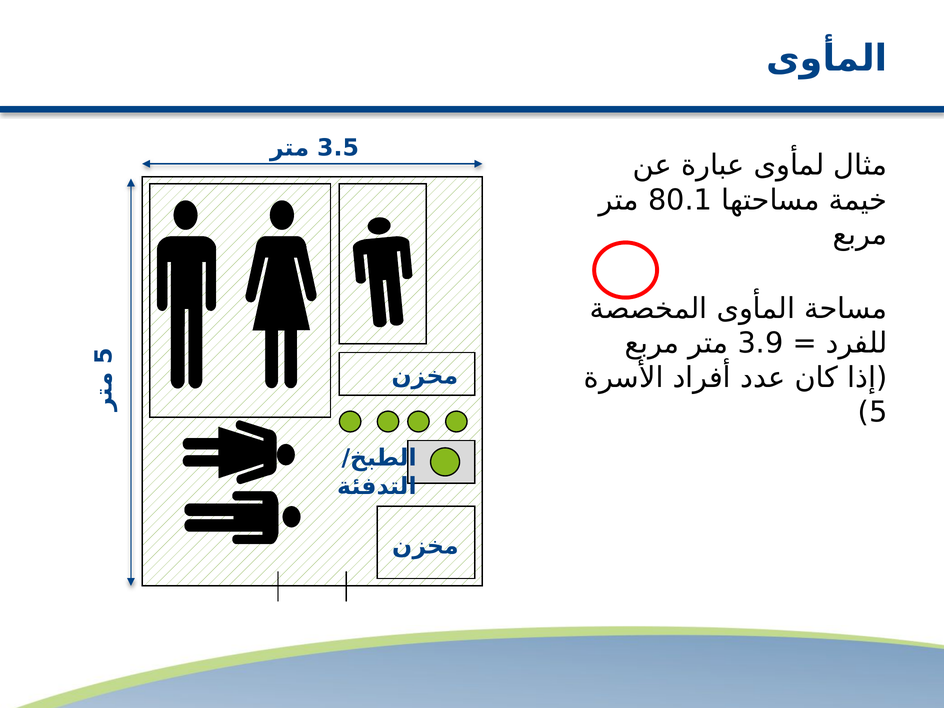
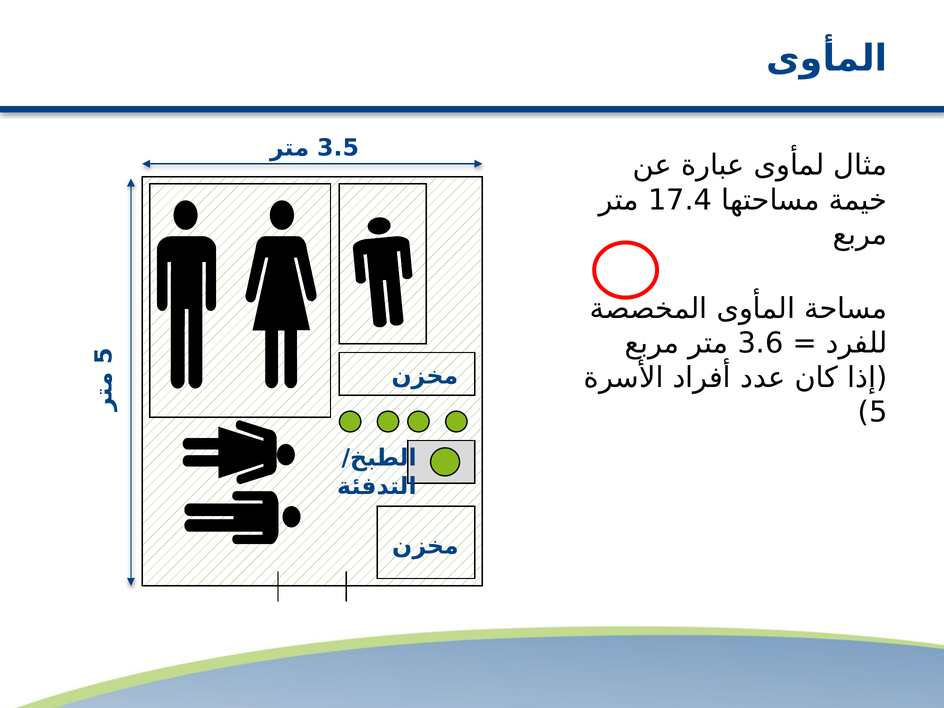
80.1: 80.1 -> 17.4 (680, 200)
3.9: 3.9 -> 3.6 (760, 343)
